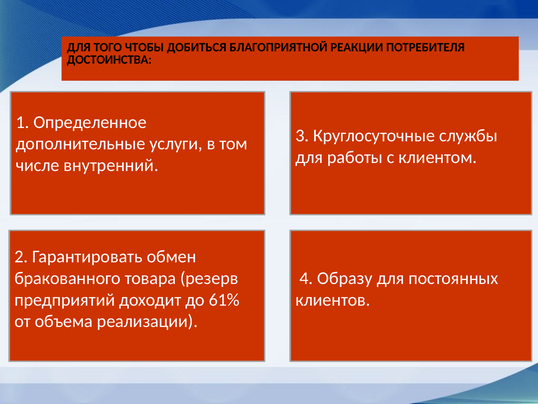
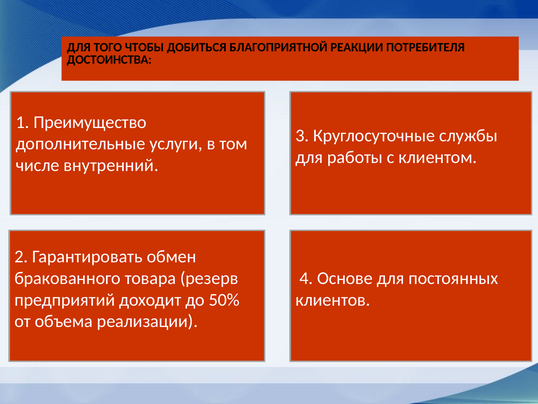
Определенное: Определенное -> Преимущество (90, 122)
Образу: Образу -> Основе (345, 278)
61%: 61% -> 50% (224, 299)
